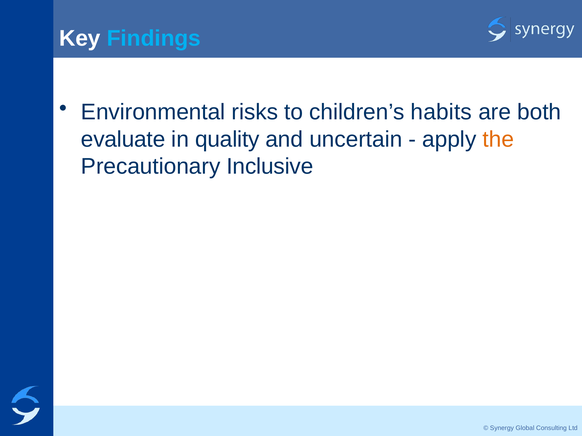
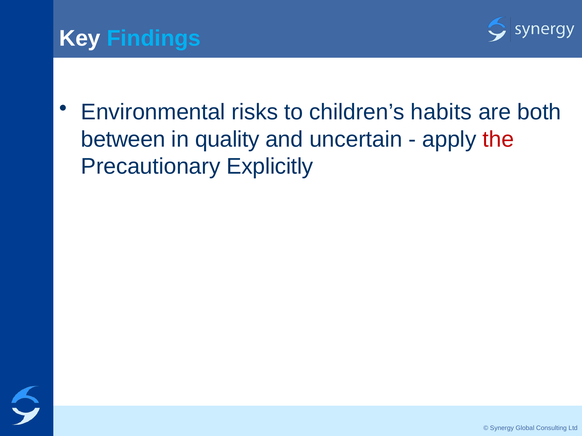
evaluate: evaluate -> between (123, 139)
the colour: orange -> red (498, 139)
Inclusive: Inclusive -> Explicitly (270, 167)
